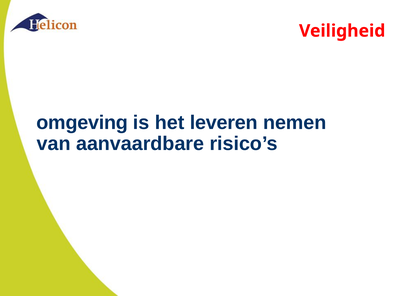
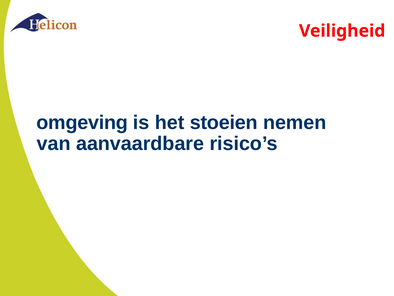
leveren: leveren -> stoeien (224, 122)
